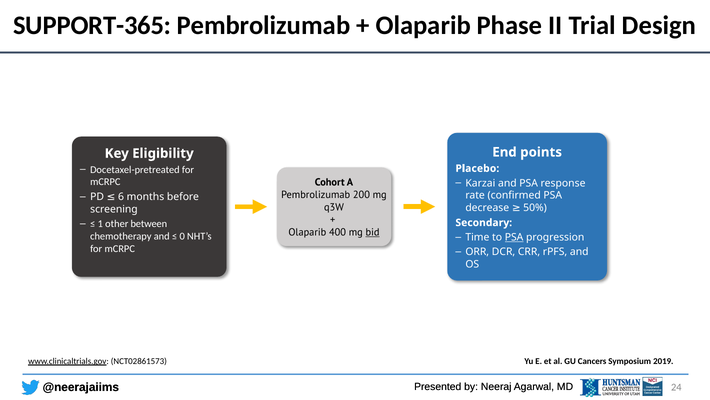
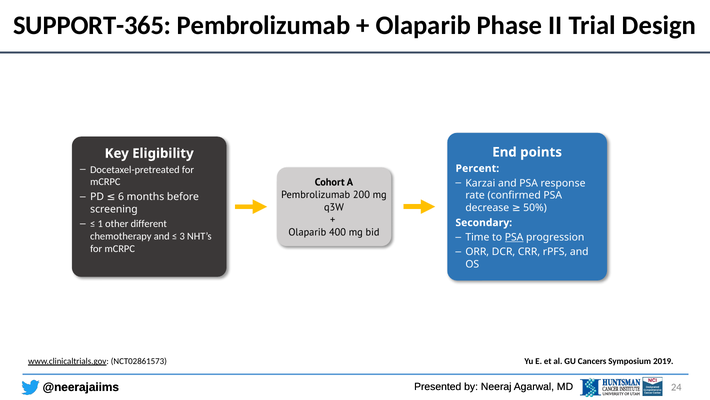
Placebo: Placebo -> Percent (477, 168)
between: between -> different (149, 224)
bid underline: present -> none (373, 232)
0: 0 -> 3 (182, 236)
